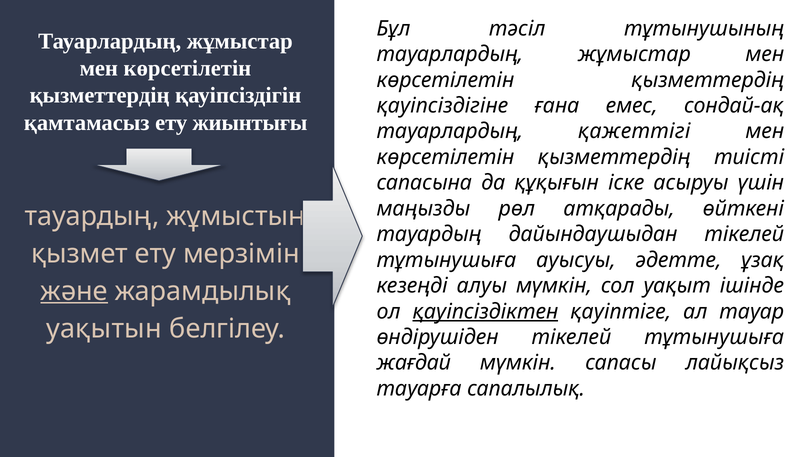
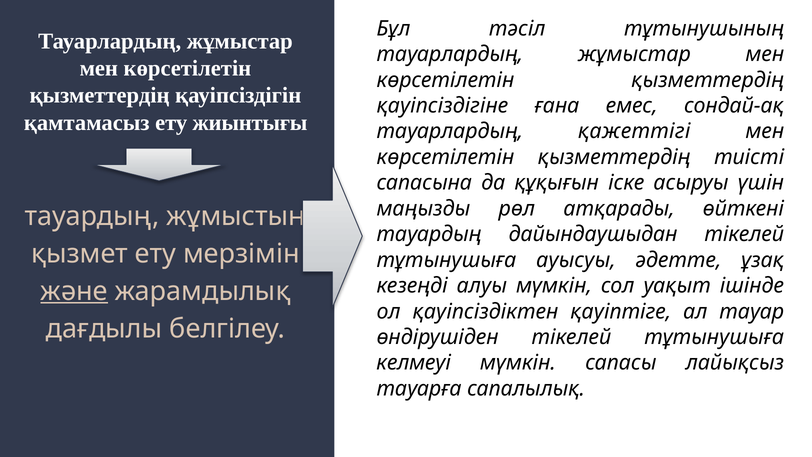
қауіпсіздіктен underline: present -> none (485, 311)
уақытын: уақытын -> дағдылы (104, 328)
жағдай: жағдай -> келмеуі (414, 363)
